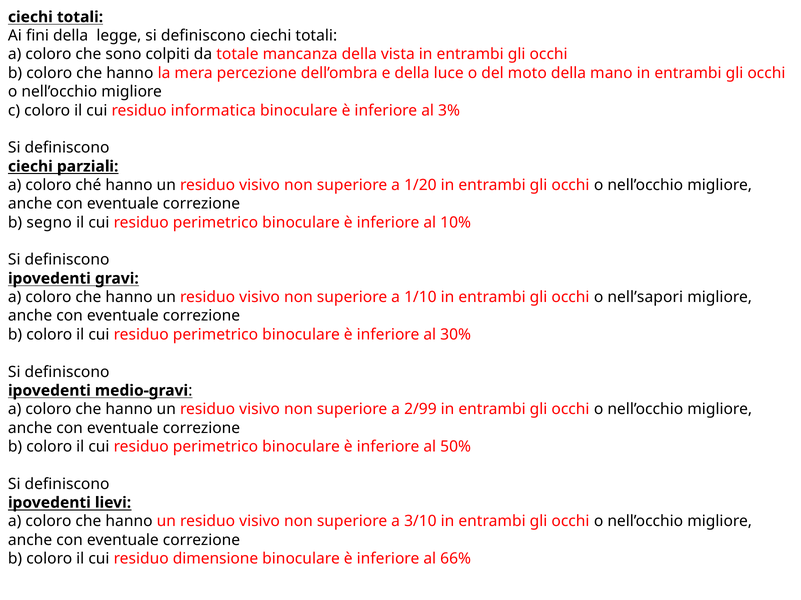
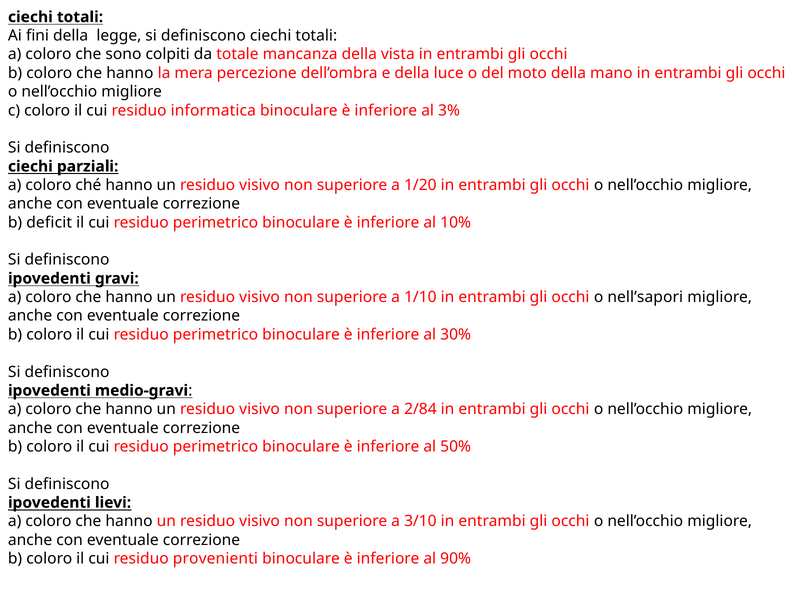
segno: segno -> deficit (49, 223)
2/99: 2/99 -> 2/84 (420, 410)
dimensione: dimensione -> provenienti (215, 559)
66%: 66% -> 90% (456, 559)
